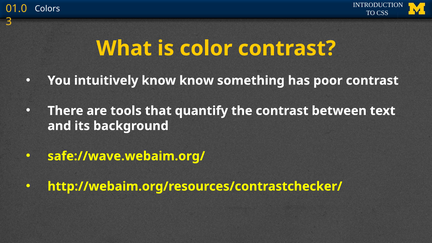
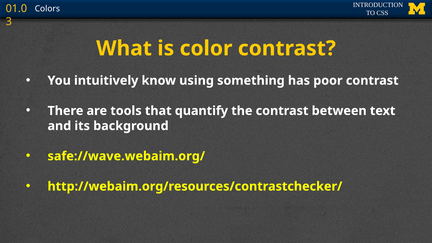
know know: know -> using (197, 81)
